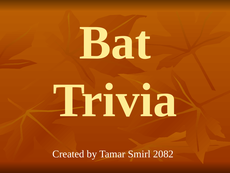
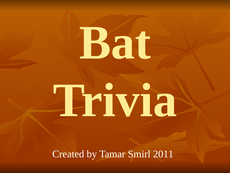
2082: 2082 -> 2011 (163, 154)
